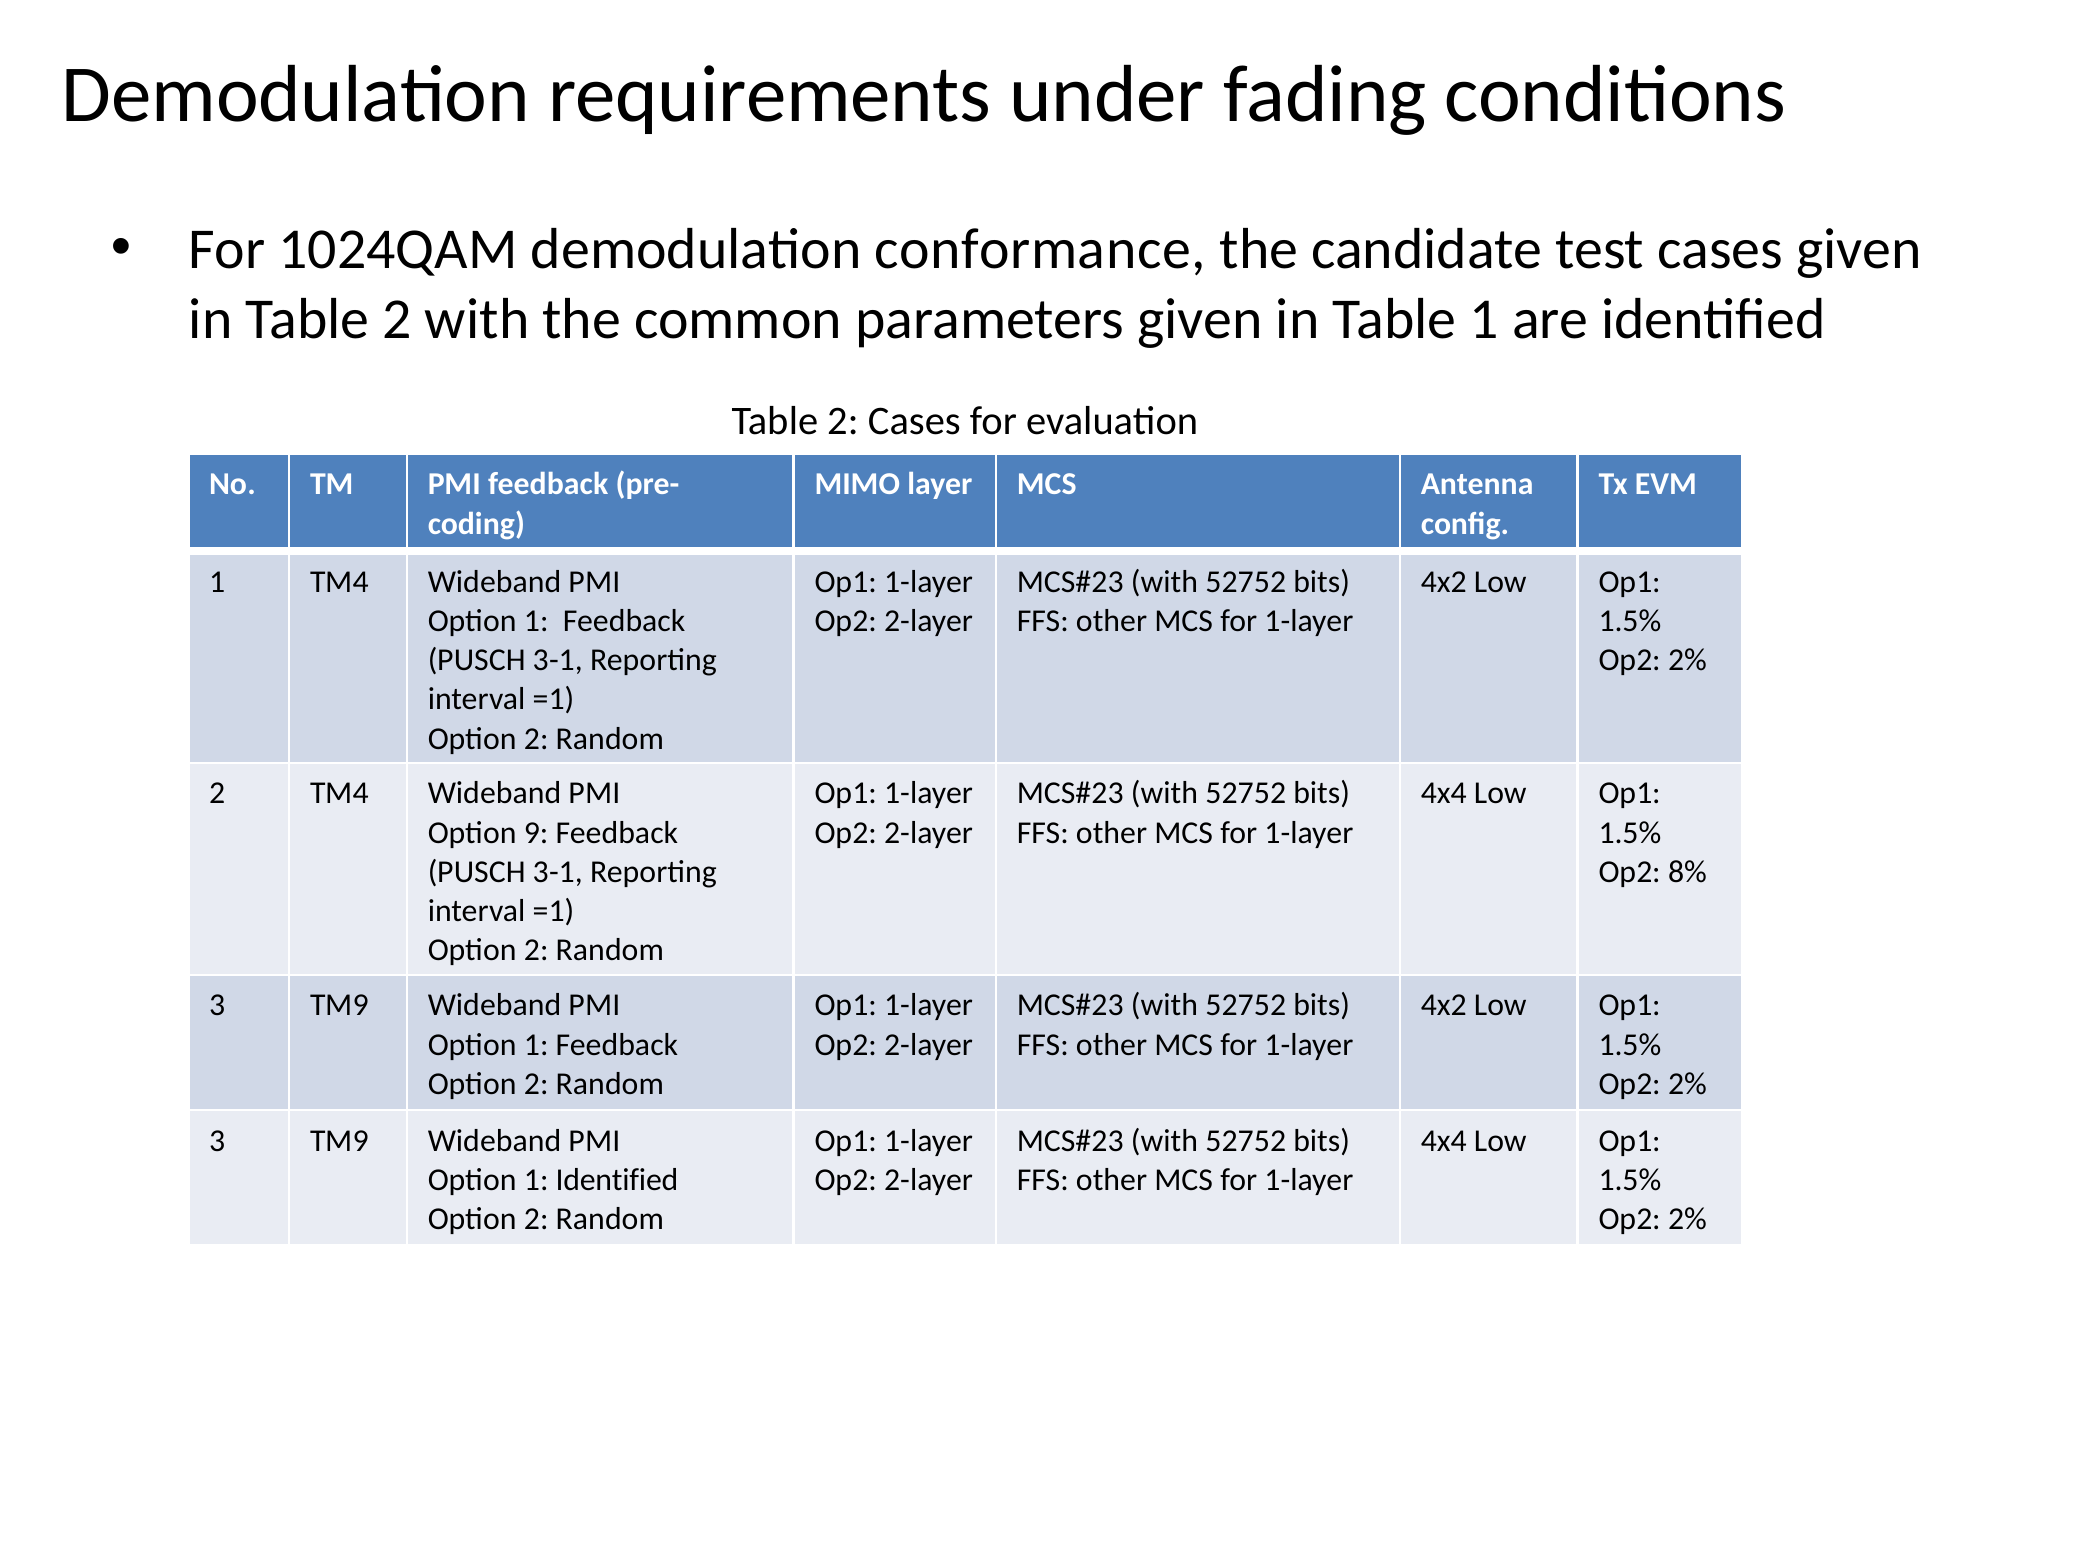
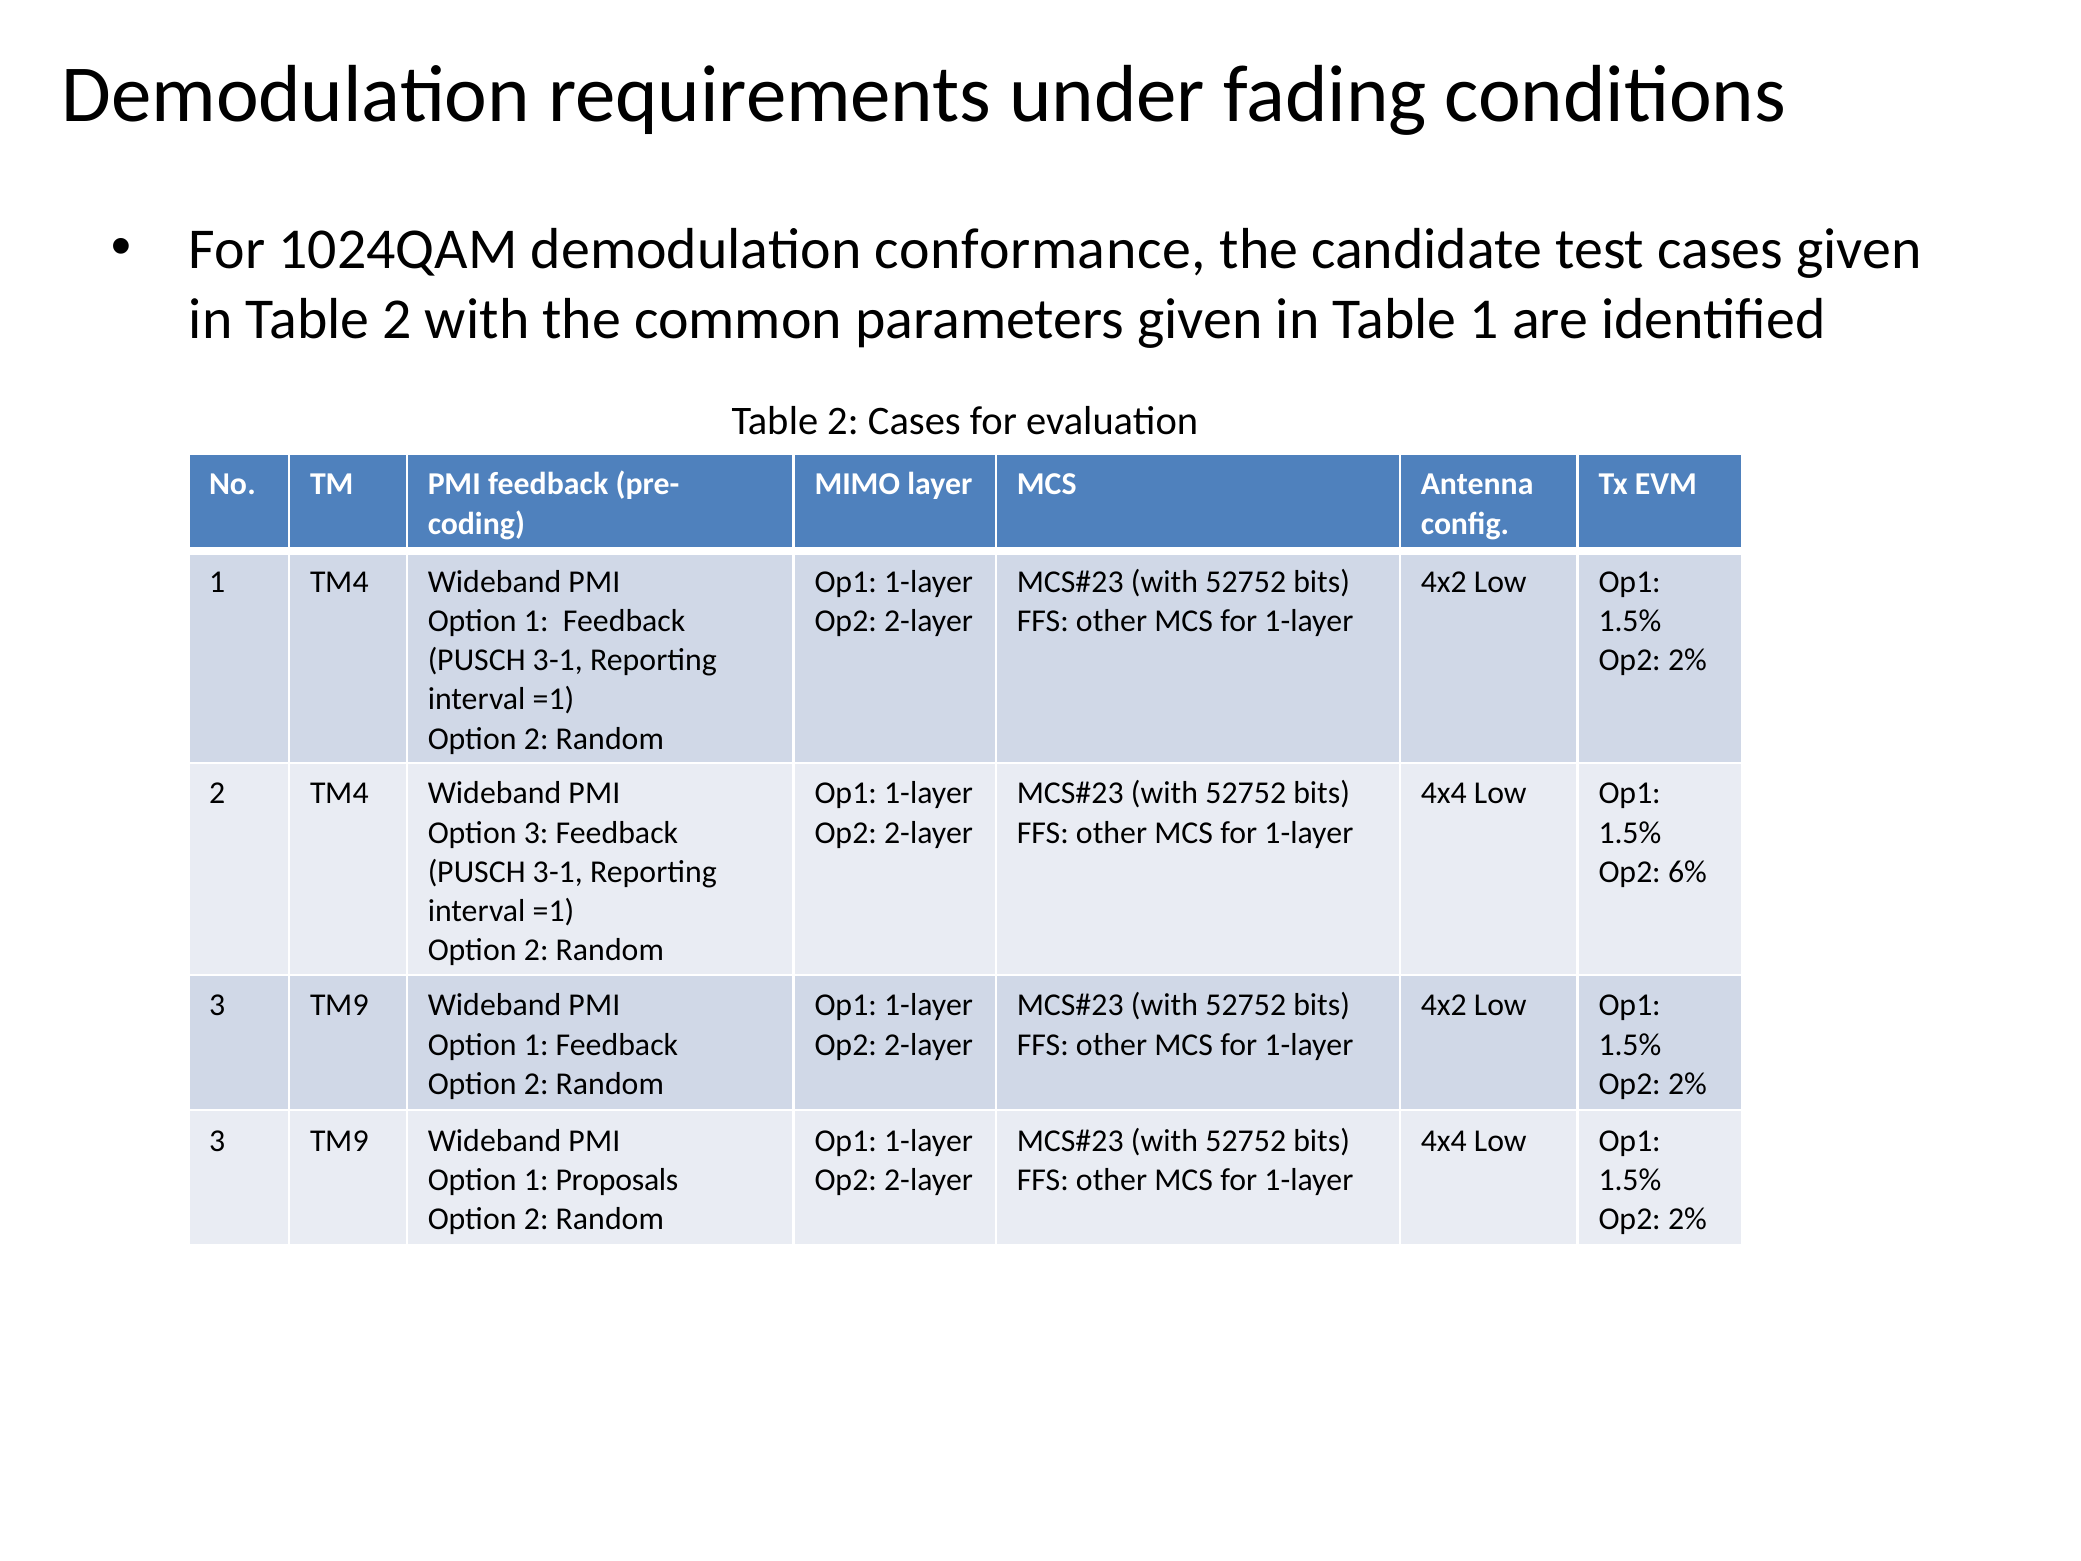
Option 9: 9 -> 3 (536, 833)
8%: 8% -> 6% (1688, 872)
1 Identified: Identified -> Proposals (617, 1180)
